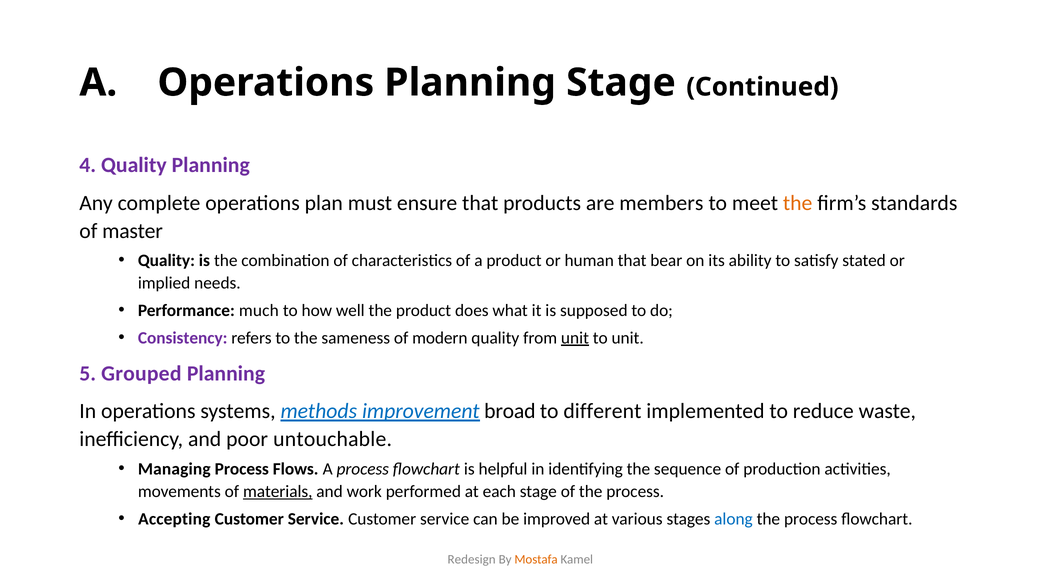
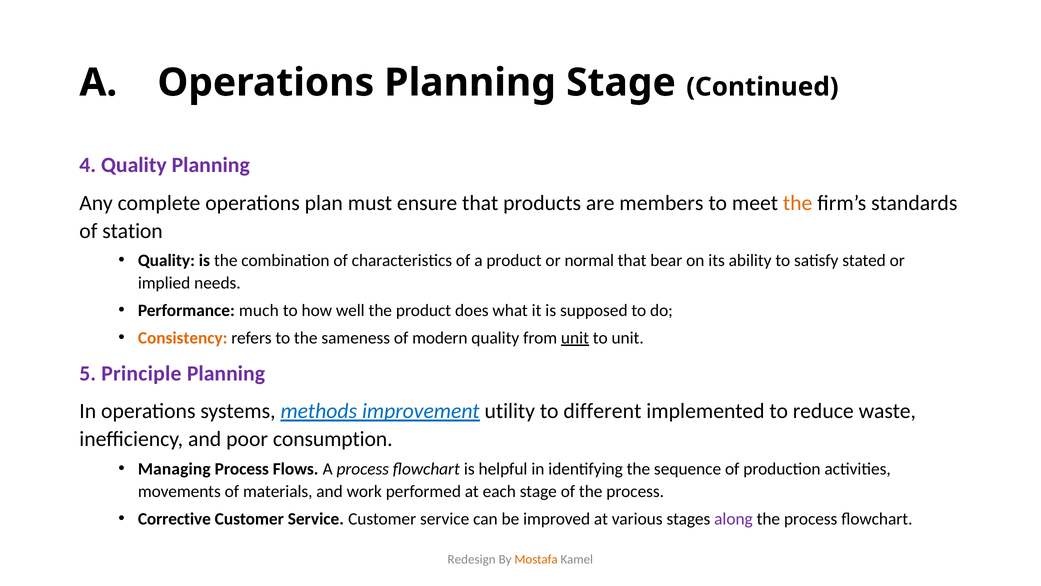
master: master -> station (132, 231)
human: human -> normal (589, 260)
Consistency colour: purple -> orange (183, 338)
Grouped: Grouped -> Principle (141, 373)
broad: broad -> utility (510, 411)
untouchable: untouchable -> consumption (333, 439)
materials underline: present -> none (278, 491)
Accepting: Accepting -> Corrective (174, 518)
along colour: blue -> purple (733, 518)
